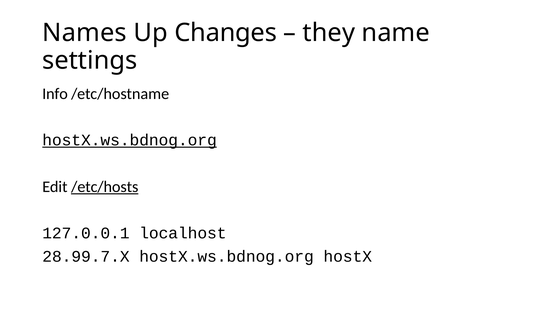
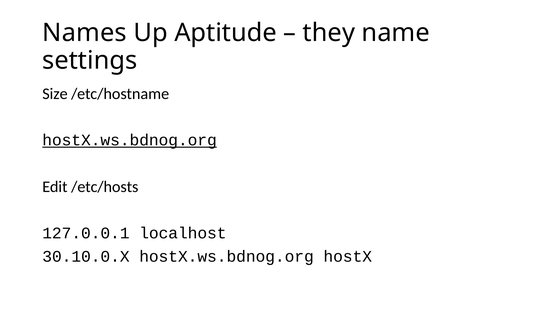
Changes: Changes -> Aptitude (226, 33)
Info: Info -> Size (55, 94)
/etc/hosts underline: present -> none (105, 187)
28.99.7.X: 28.99.7.X -> 30.10.0.X (86, 257)
